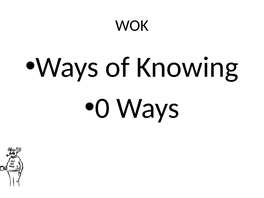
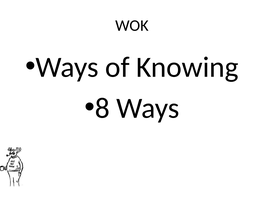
0: 0 -> 8 (102, 108)
